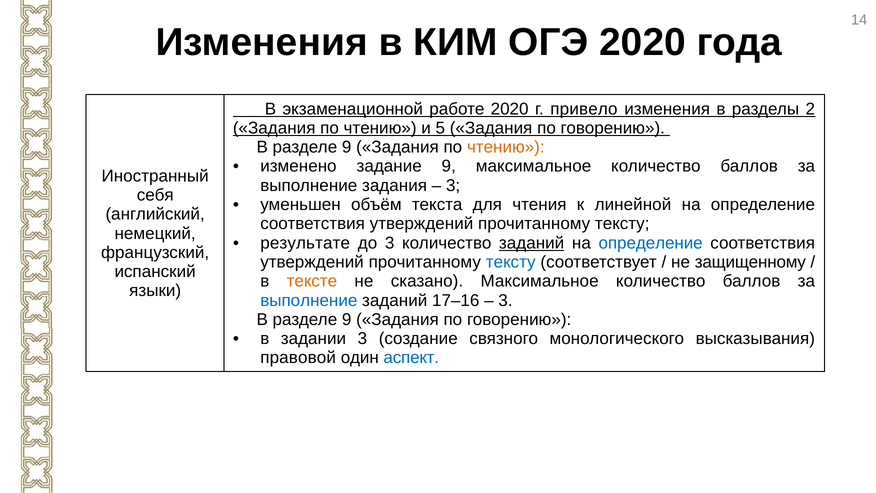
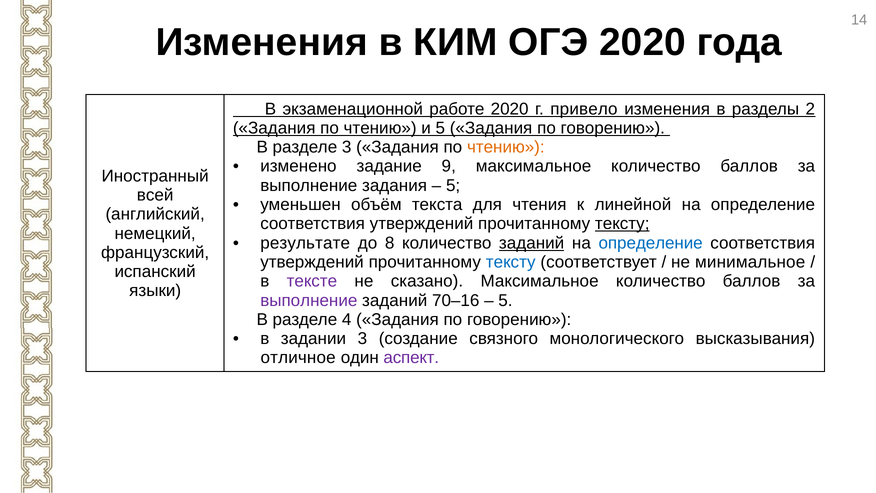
9: 9 -> 3 (347, 147)
3: 3 -> 5 (453, 185)
себя: себя -> всей (155, 195)
тексту underline: none -> present (622, 224)
до 3: 3 -> 8 (390, 243)
защищенному: защищенному -> минимальное (750, 262)
тексте colour: orange -> purple (312, 281)
выполнение colour: blue -> purple (309, 300)
17–16: 17–16 -> 70–16 (456, 300)
3: 3 -> 5 (505, 300)
9: 9 -> 4 (347, 319)
правовой: правовой -> отличное (298, 358)
аспект colour: blue -> purple (411, 358)
